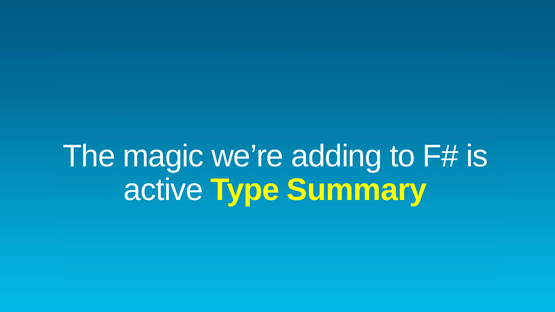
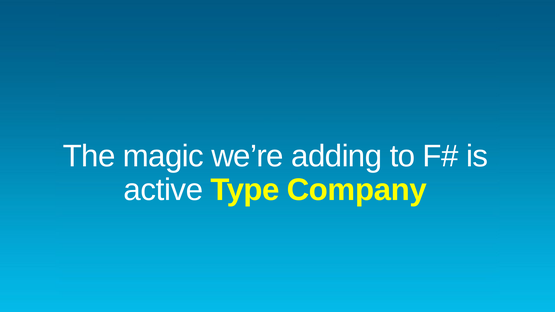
Summary: Summary -> Company (357, 190)
